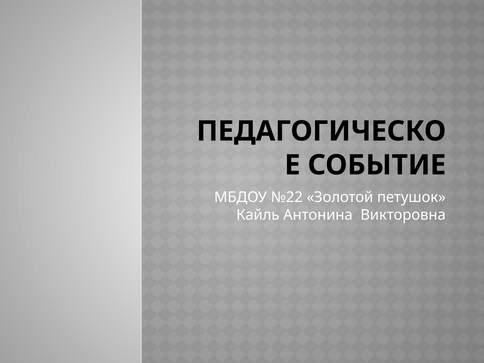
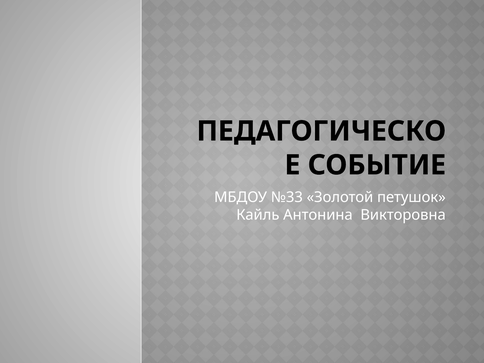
№22: №22 -> №33 (287, 197)
